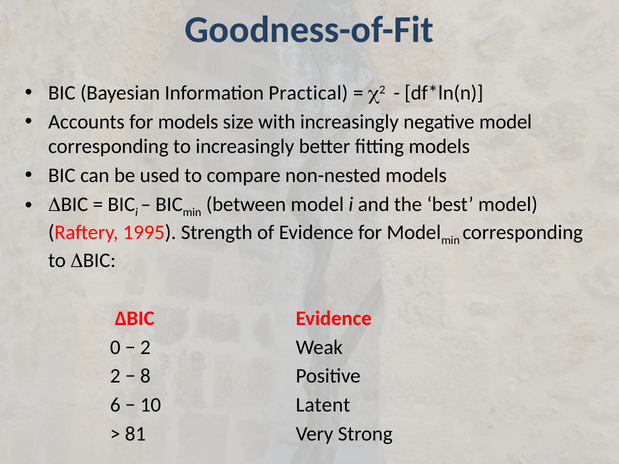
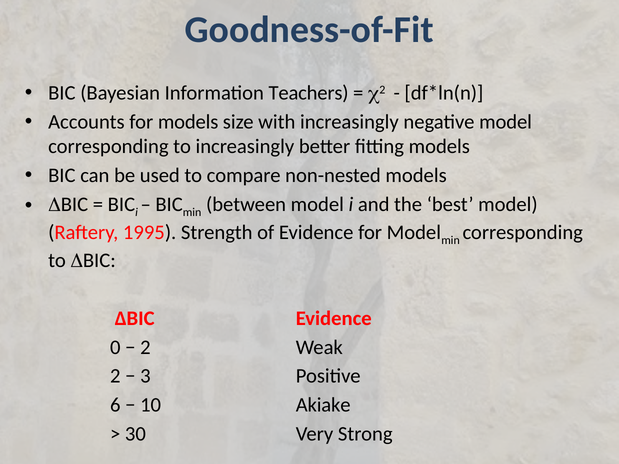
Practical: Practical -> Teachers (309, 93)
8: 8 -> 3 (145, 376)
Latent: Latent -> Akiake (323, 405)
81: 81 -> 30 (135, 434)
